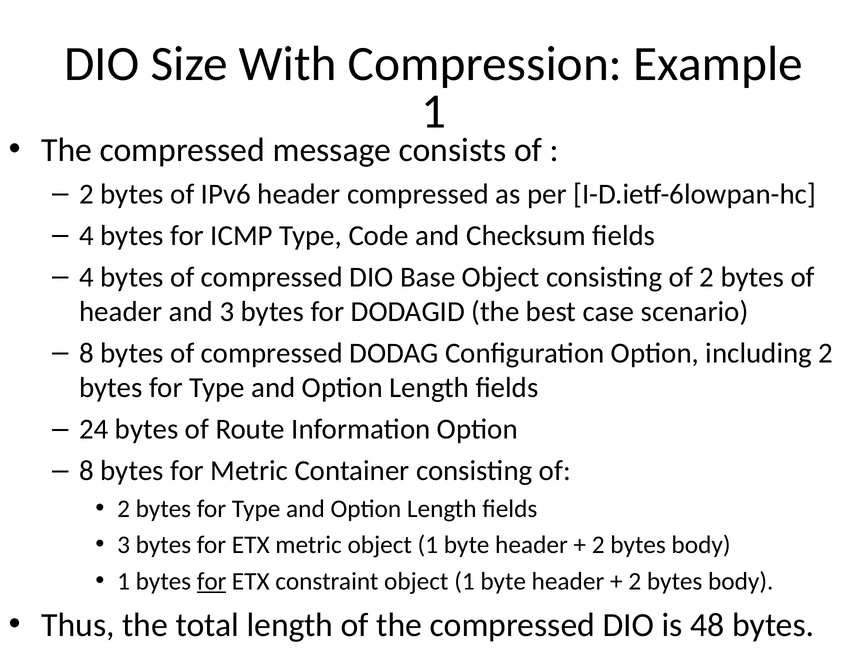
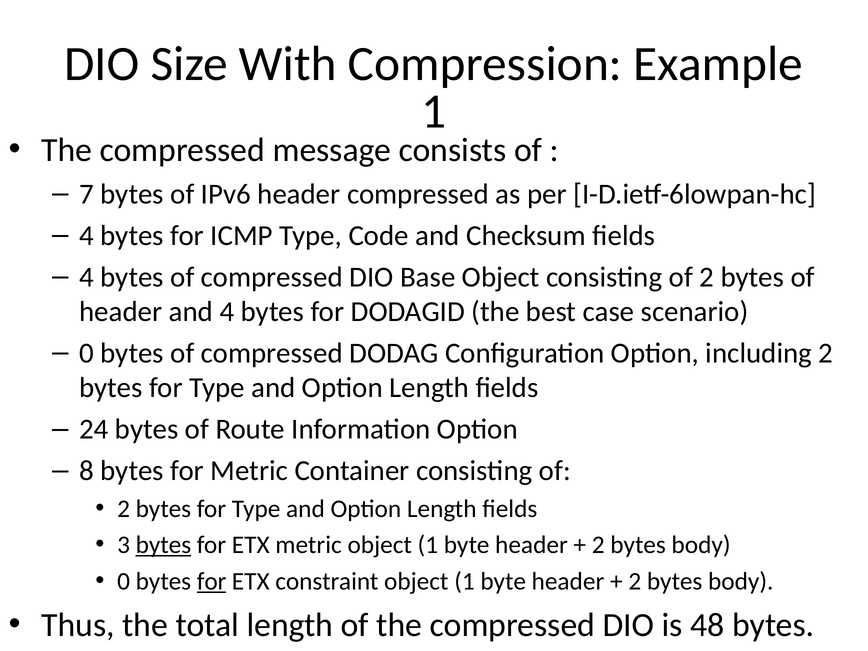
2: 2 -> 7 (87, 194)
and 3: 3 -> 4 (227, 312)
8: 8 -> 0 (87, 353)
bytes underline: none -> present (163, 545)
1: 1 -> 0 (124, 581)
